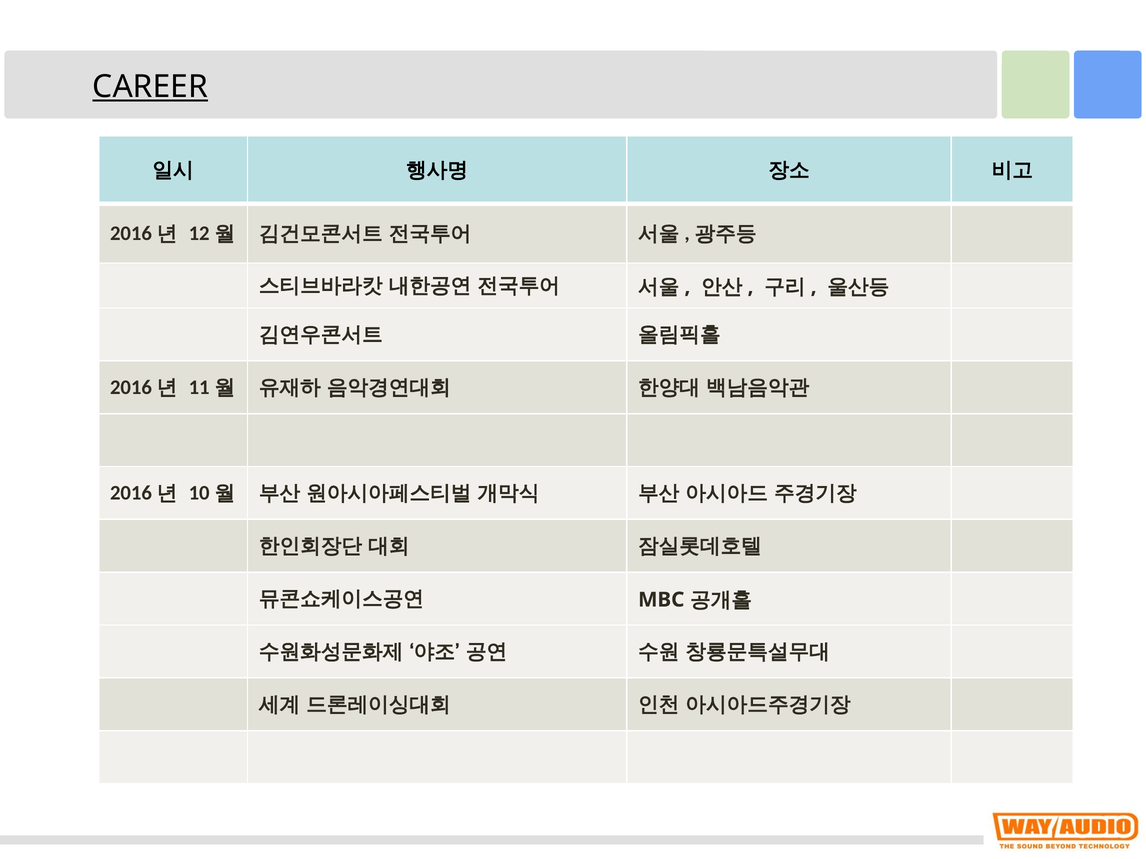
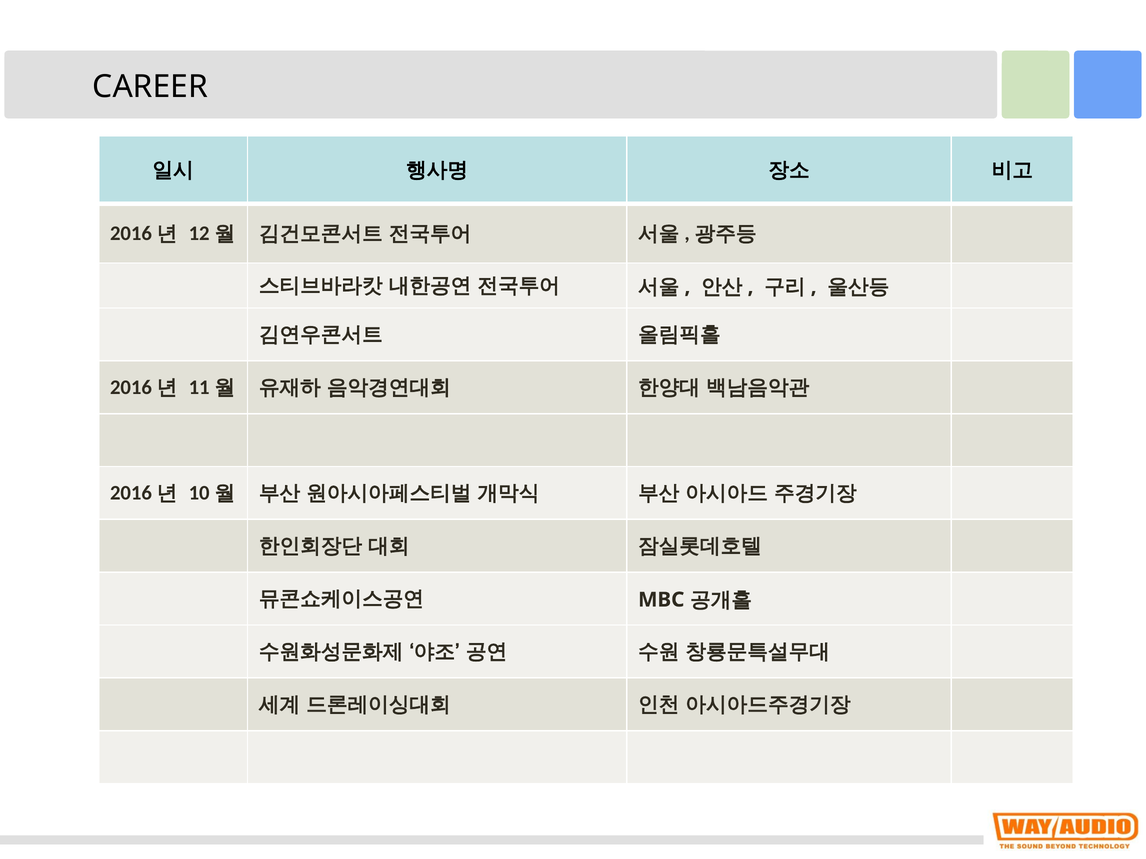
CAREER underline: present -> none (150, 87)
